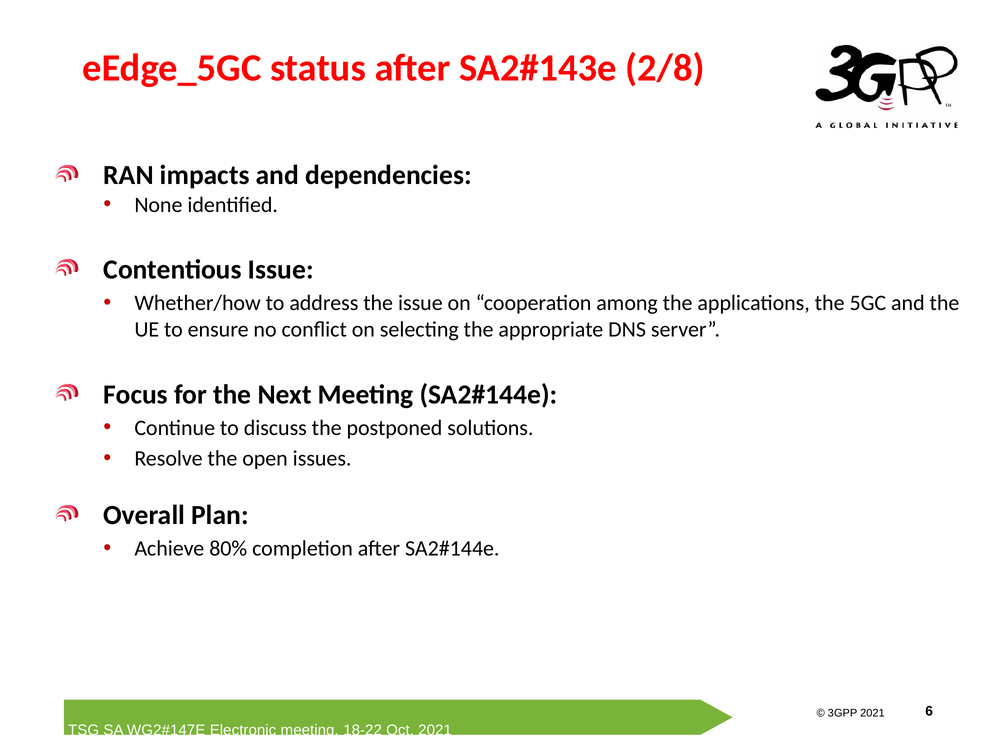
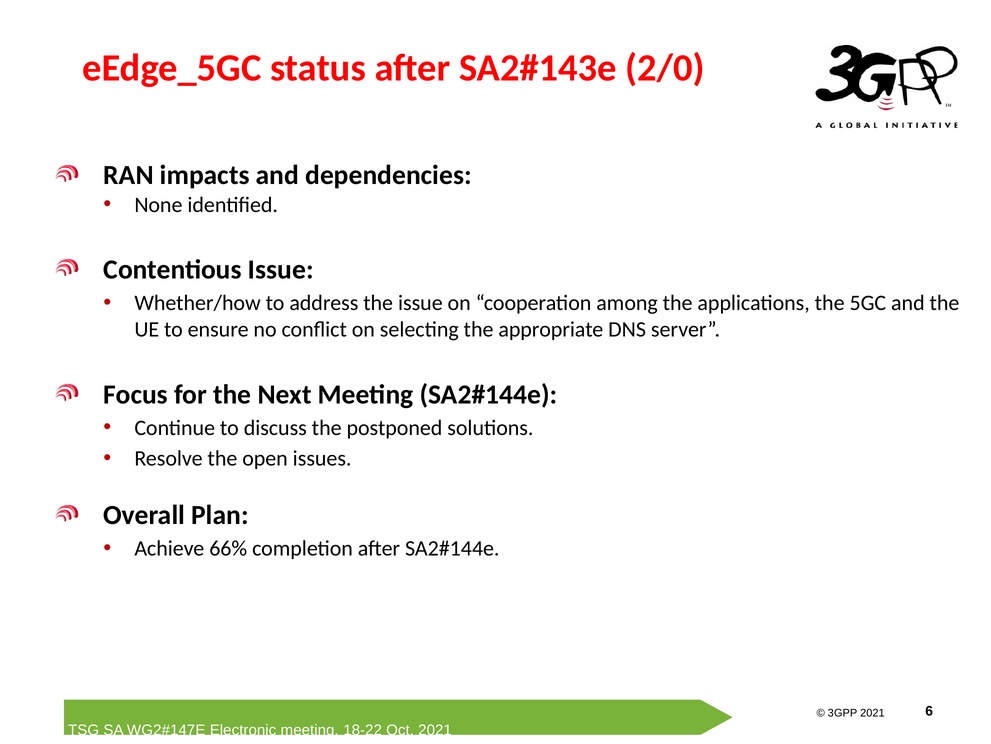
2/8: 2/8 -> 2/0 (665, 68)
80%: 80% -> 66% (228, 548)
